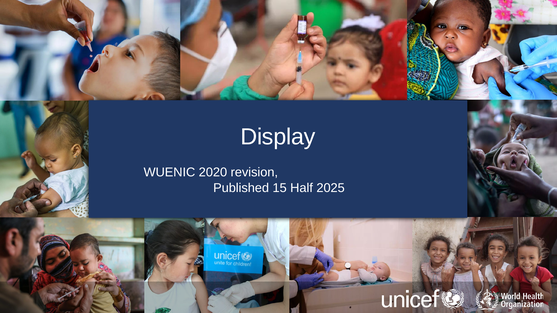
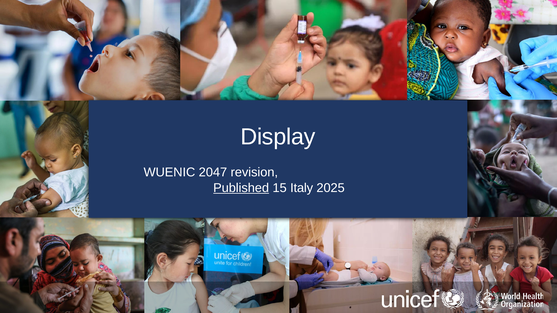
2020: 2020 -> 2047 (213, 173)
Published underline: none -> present (241, 188)
Half: Half -> Italy (302, 188)
